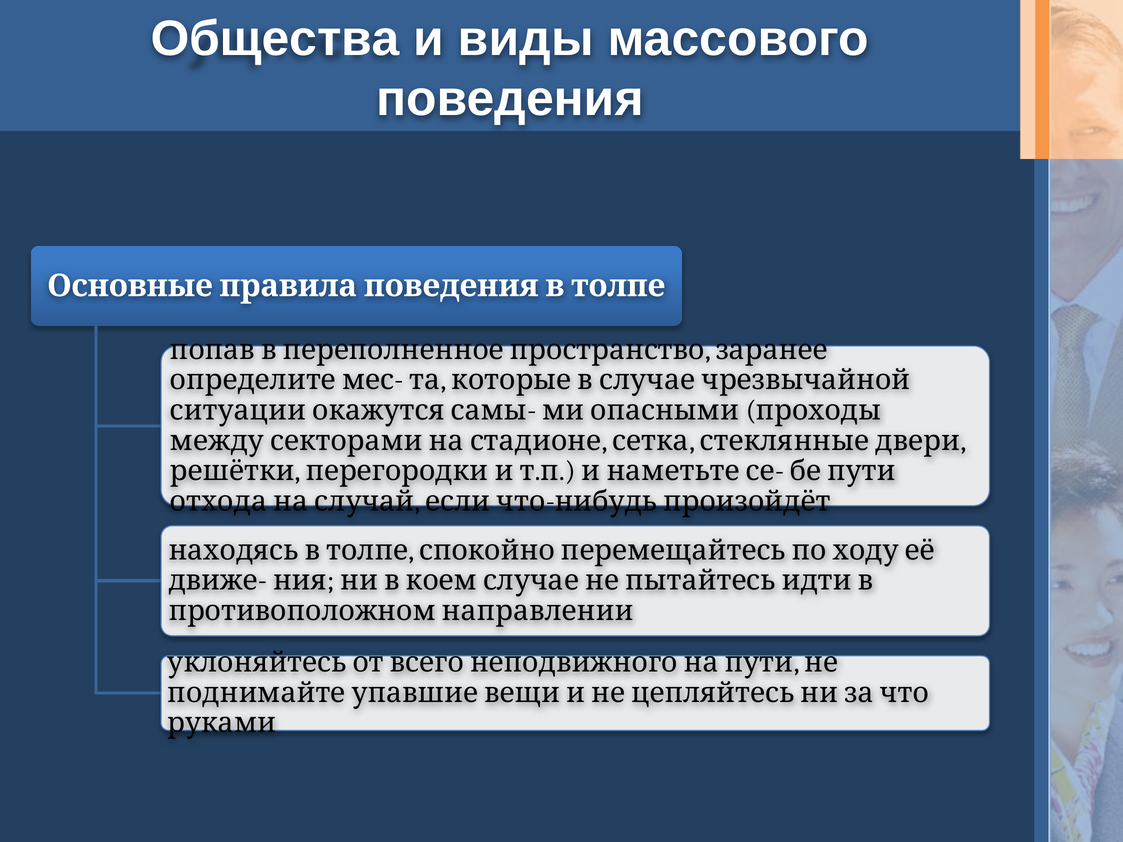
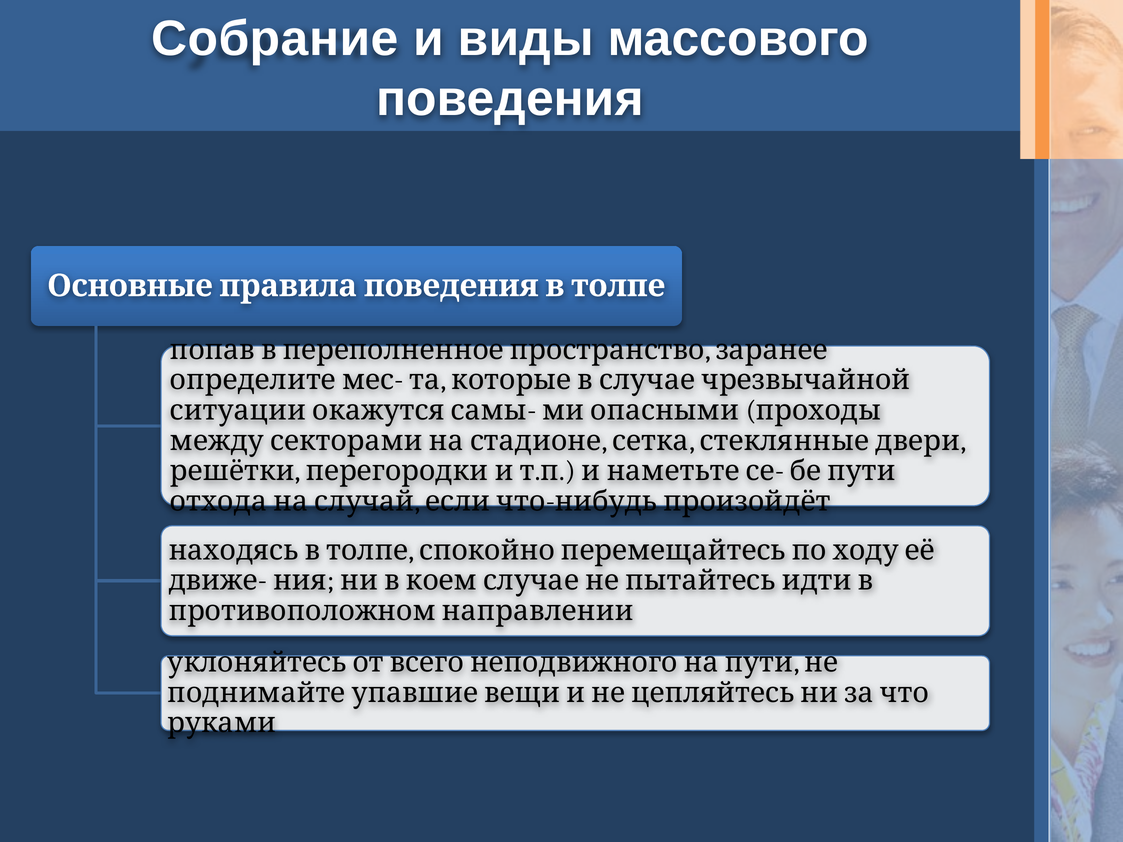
Общества: Общества -> Собрание (275, 39)
